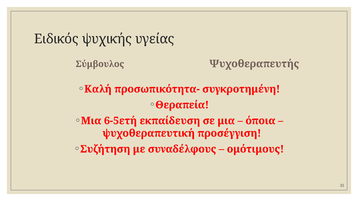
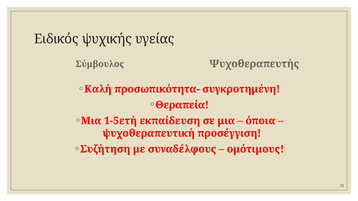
6-5ετή: 6-5ετή -> 1-5ετή (120, 121)
